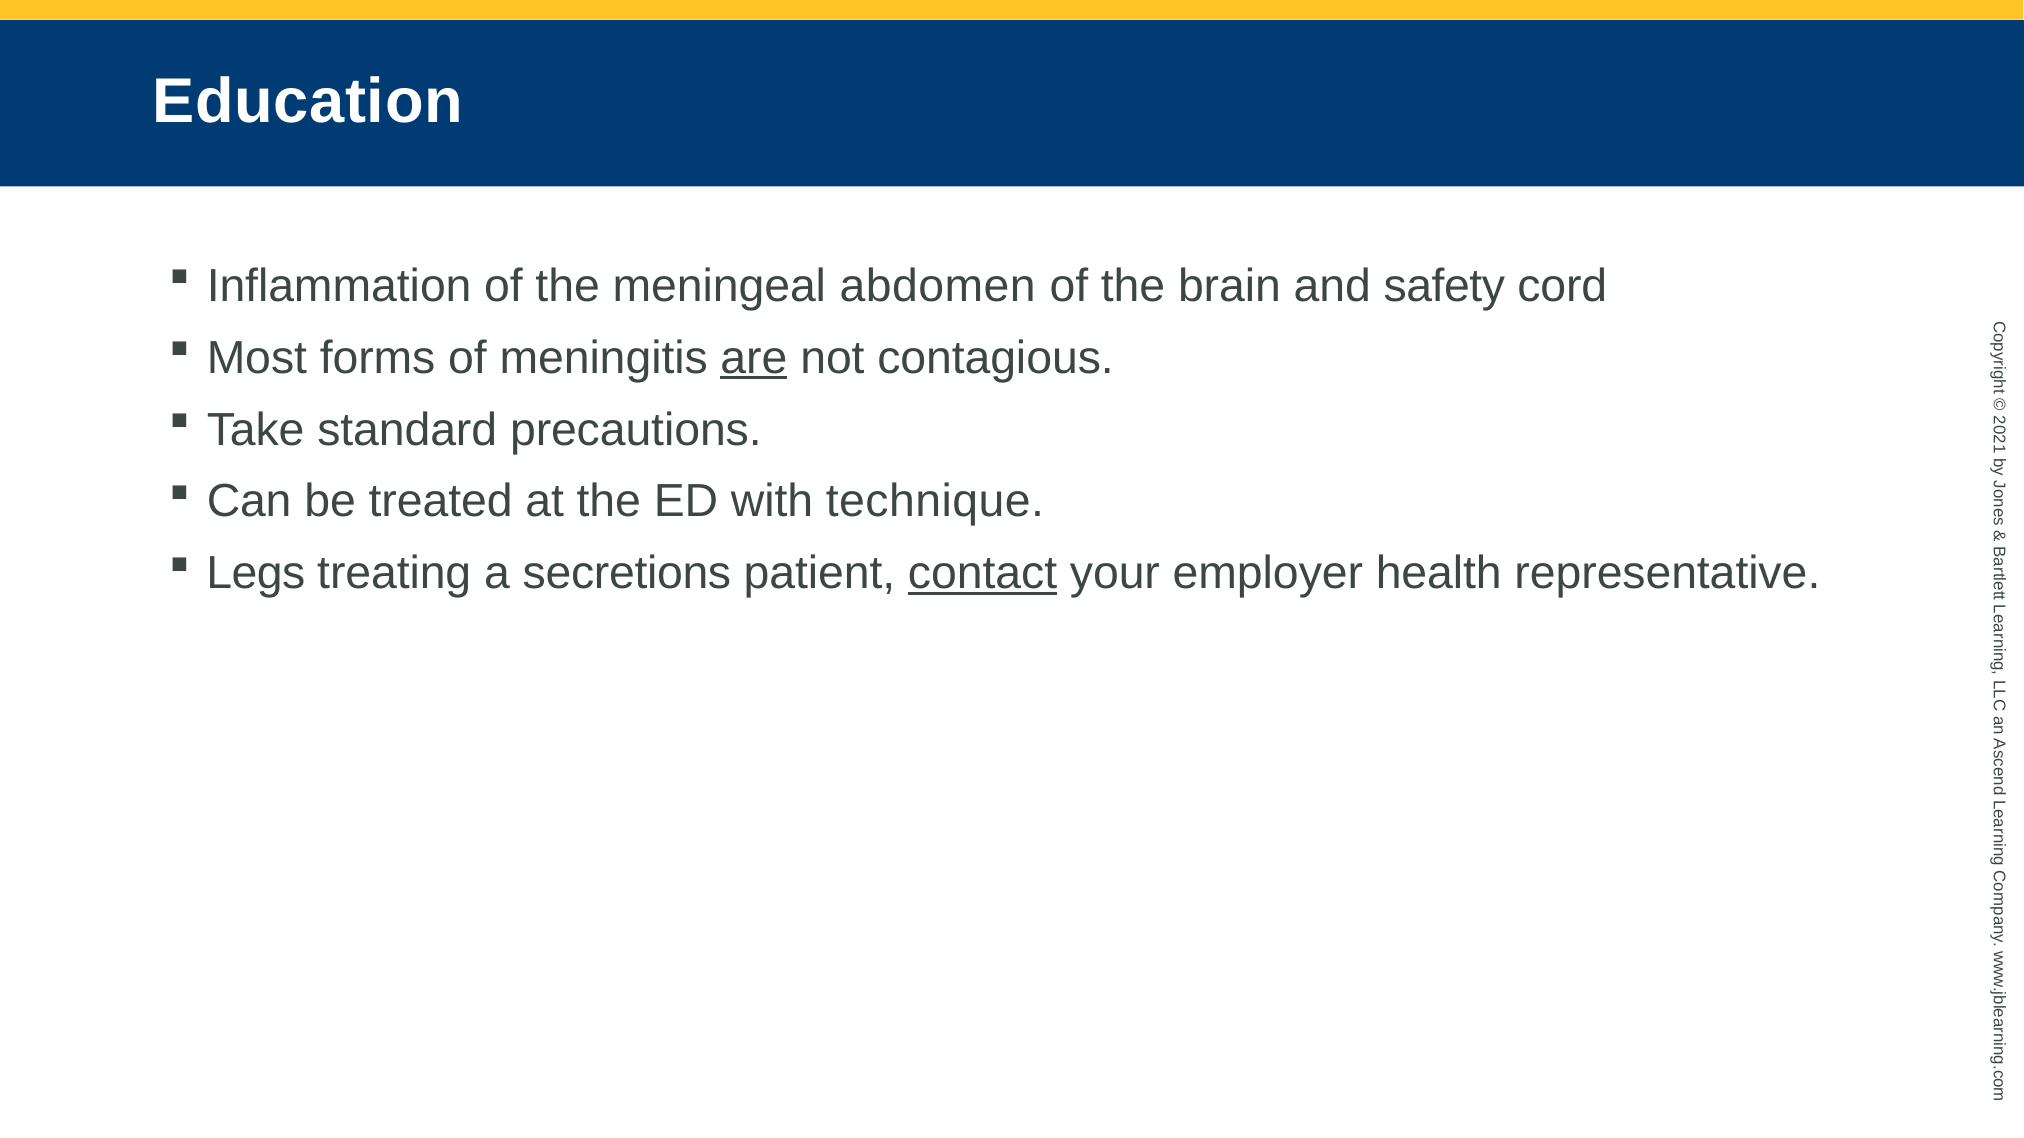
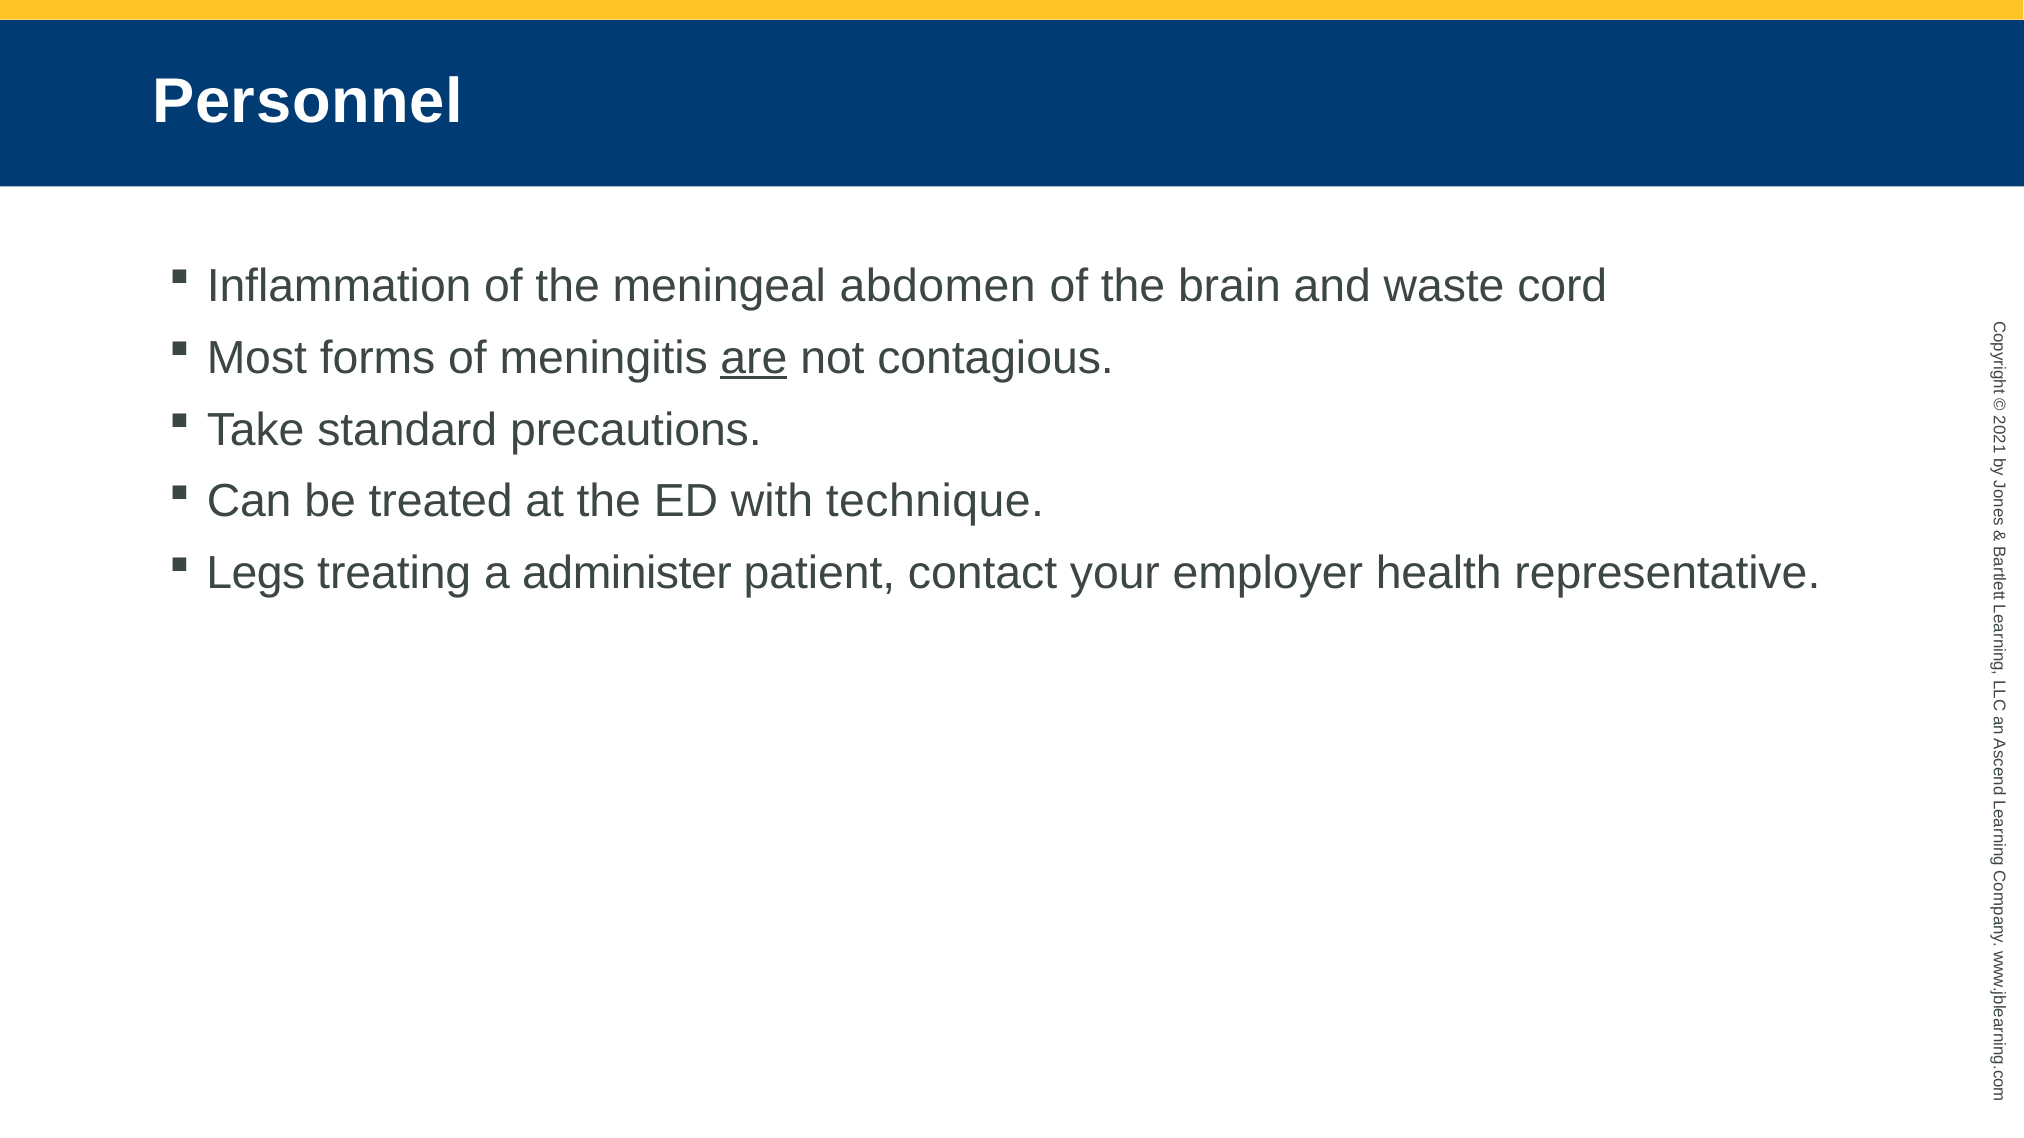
Education: Education -> Personnel (308, 102)
safety: safety -> waste (1444, 286)
secretions: secretions -> administer (627, 574)
contact underline: present -> none (983, 574)
